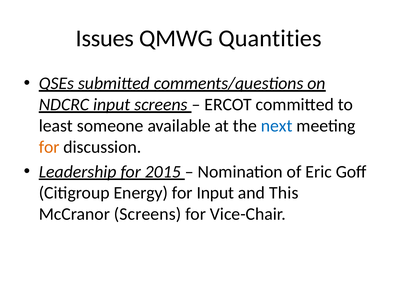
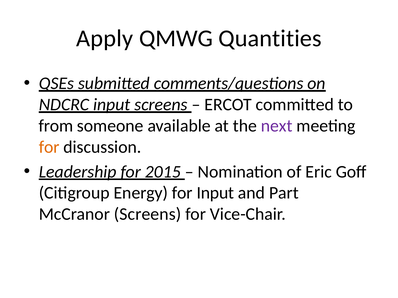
Issues: Issues -> Apply (105, 39)
least: least -> from (56, 126)
next colour: blue -> purple (277, 126)
This: This -> Part (284, 193)
